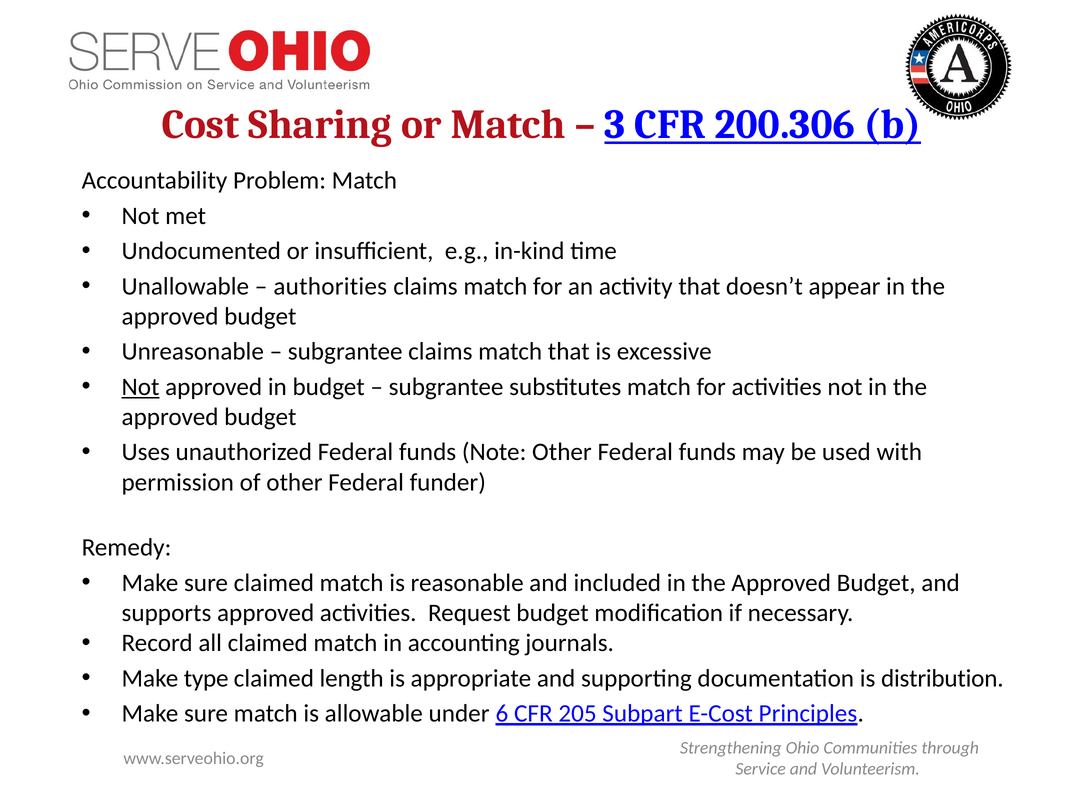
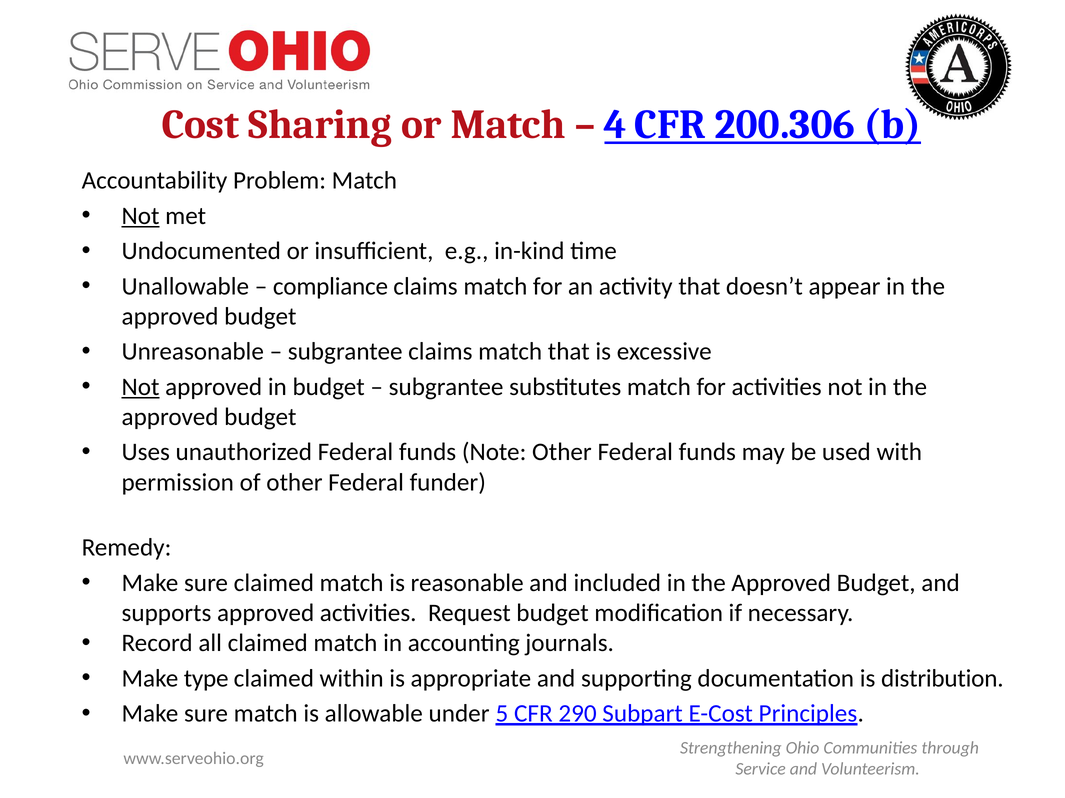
3: 3 -> 4 (615, 125)
Not underline: none -> present (141, 216)
authorities: authorities -> compliance (330, 287)
length: length -> within (352, 679)
6: 6 -> 5 (502, 714)
205: 205 -> 290 (578, 714)
